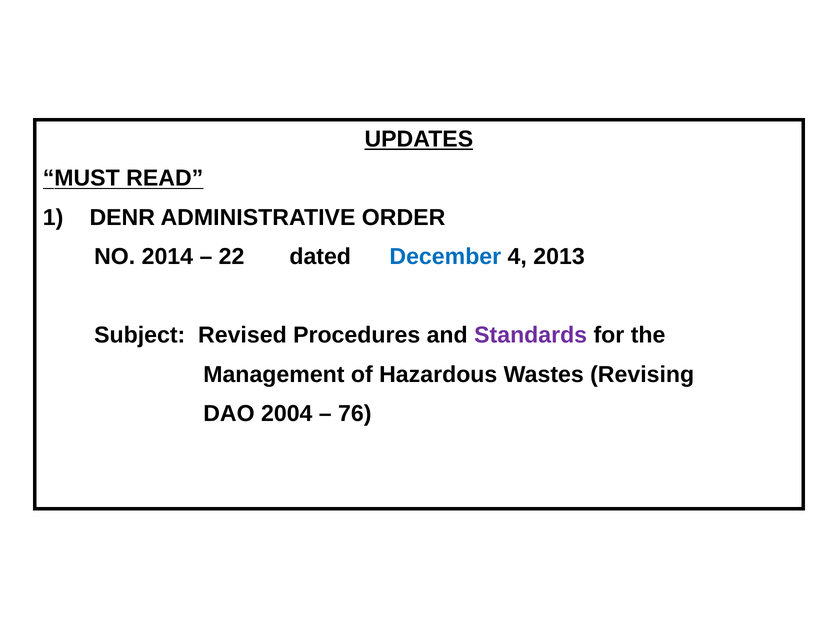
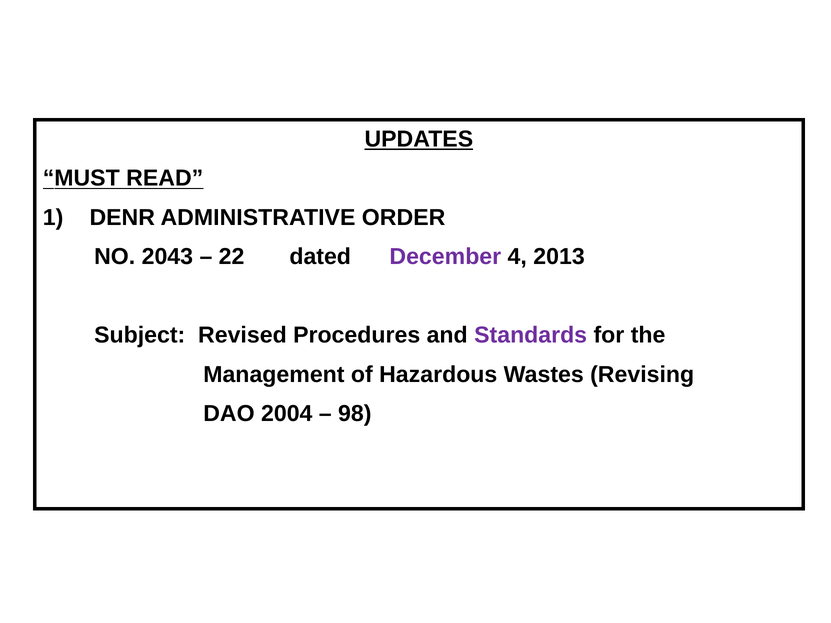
2014: 2014 -> 2043 (167, 257)
December colour: blue -> purple (445, 257)
76: 76 -> 98 (355, 414)
